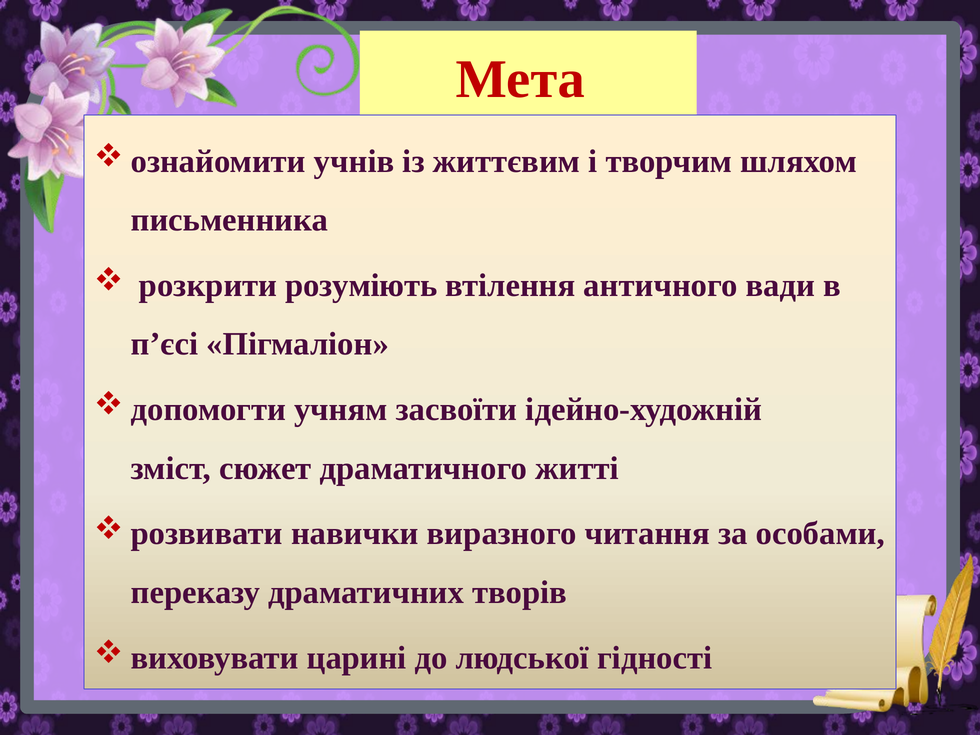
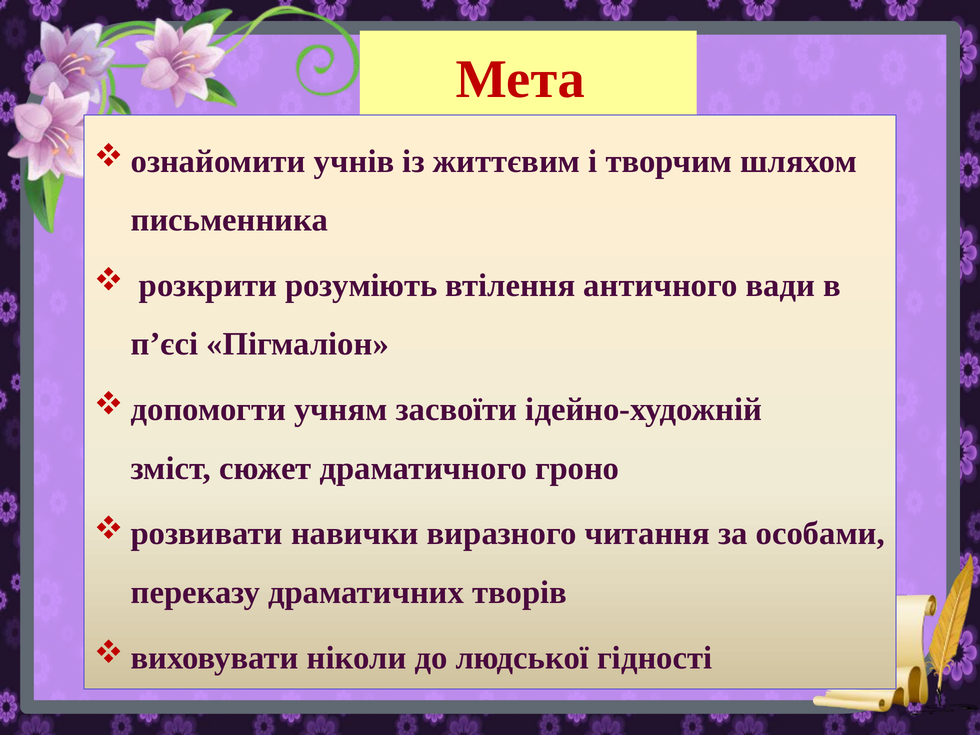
житті: житті -> гроно (577, 468)
царині: царині -> ніколи (357, 658)
